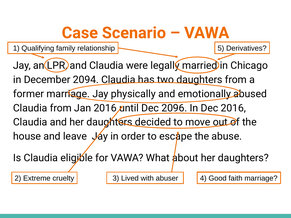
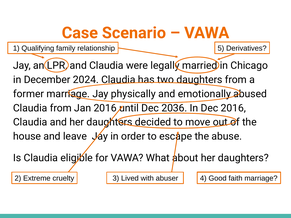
2094: 2094 -> 2024 (86, 80)
2096: 2096 -> 2036 (174, 108)
